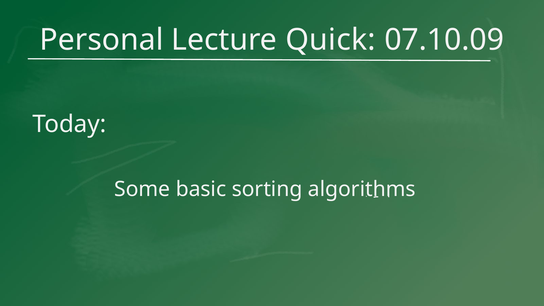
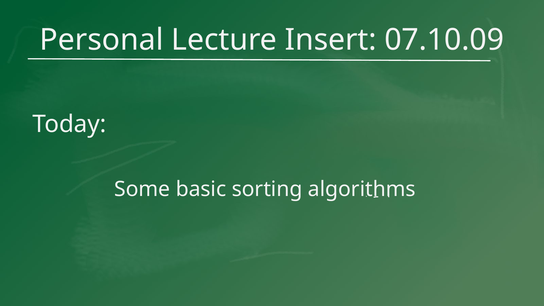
Quick: Quick -> Insert (331, 40)
